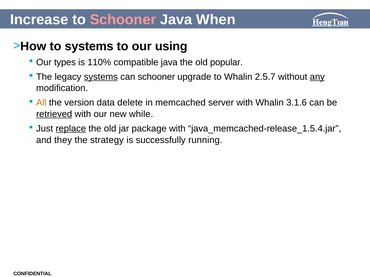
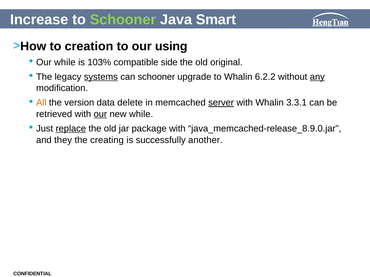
Schooner colour: pink -> light green (123, 20)
When: When -> Smart (216, 20)
to systems: systems -> creation (89, 46)
Our types: types -> while (65, 62)
110%: 110% -> 103% (99, 62)
compatible java: java -> side (169, 62)
popular: popular -> original (226, 62)
2.5.7: 2.5.7 -> 6.2.2 (265, 77)
server underline: none -> present (221, 103)
3.1.6: 3.1.6 -> 3.3.1 (297, 103)
retrieved underline: present -> none (54, 114)
our underline: none -> present (100, 114)
java_memcached-release_1.5.4.jar: java_memcached-release_1.5.4.jar -> java_memcached-release_8.9.0.jar (265, 129)
strategy: strategy -> creating (107, 140)
running: running -> another (205, 140)
